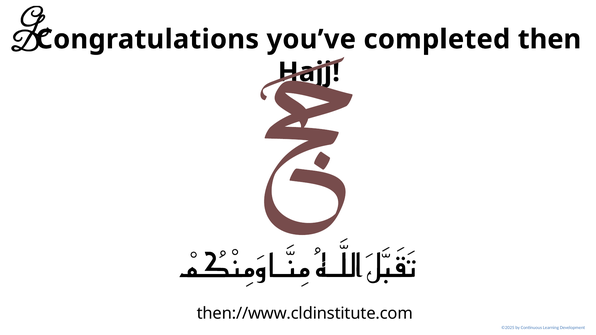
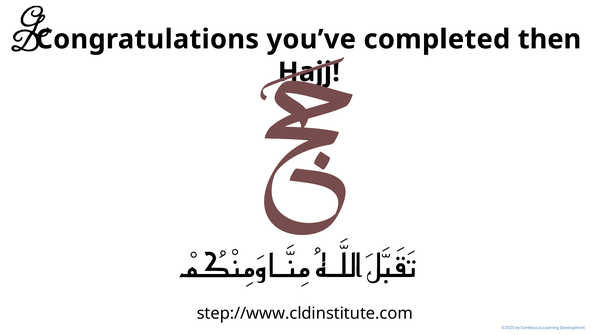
then://www.cldinstitute.com: then://www.cldinstitute.com -> step://www.cldinstitute.com (305, 314)
